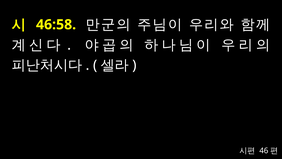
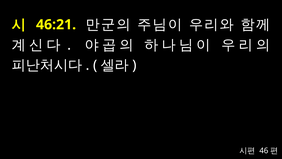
46:58: 46:58 -> 46:21 (56, 25)
